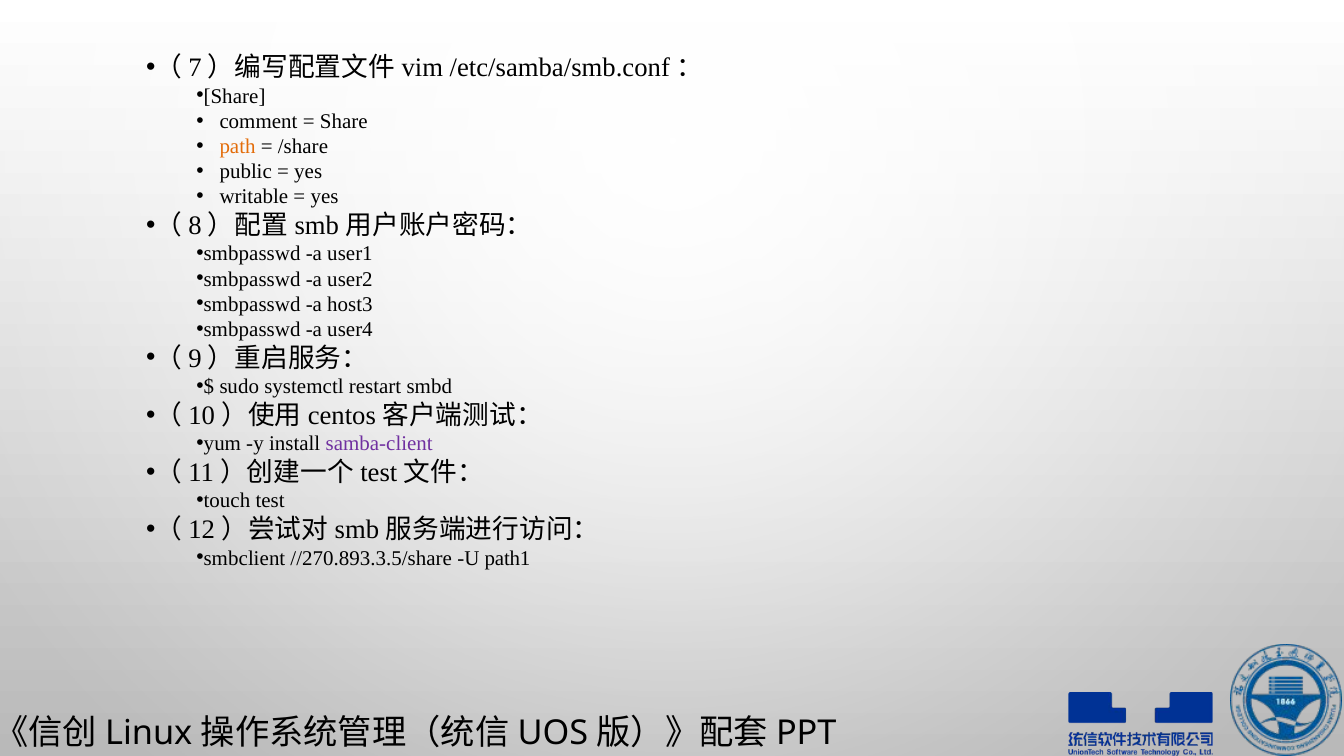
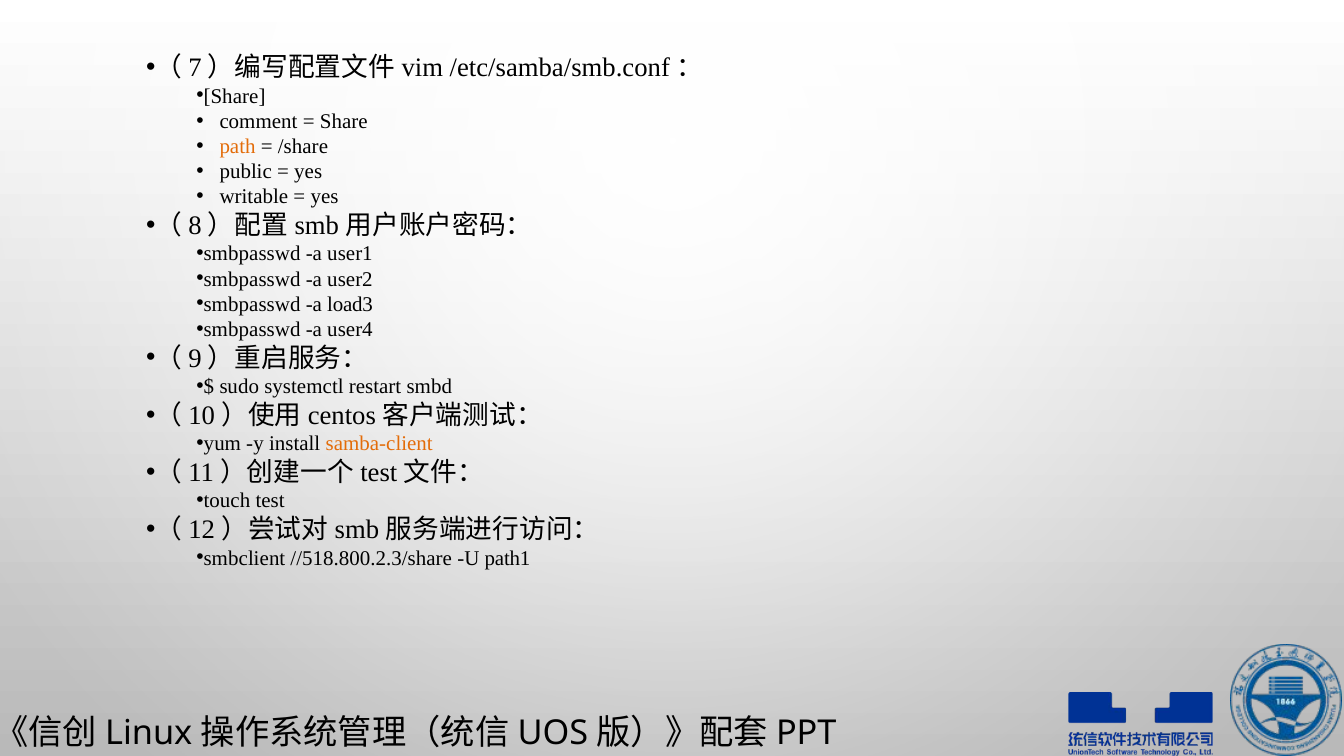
host3: host3 -> load3 (350, 304)
samba-client colour: purple -> orange (379, 444)
//270.893.3.5/share: //270.893.3.5/share -> //518.800.2.3/share (371, 558)
